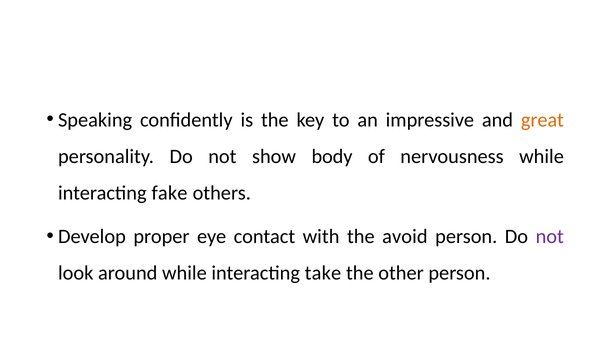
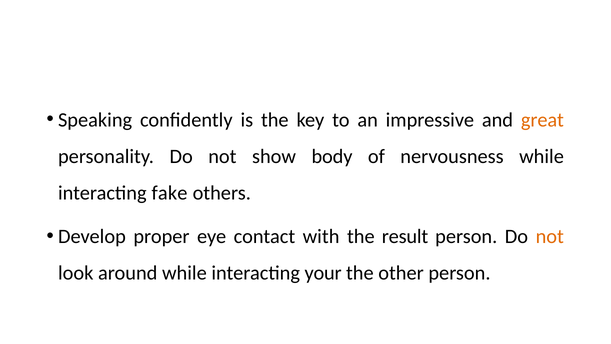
avoid: avoid -> result (405, 236)
not colour: purple -> orange (550, 236)
take: take -> your (323, 273)
